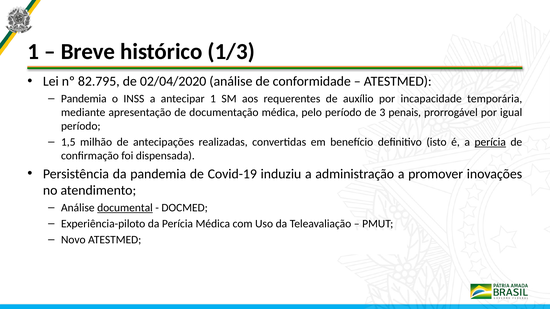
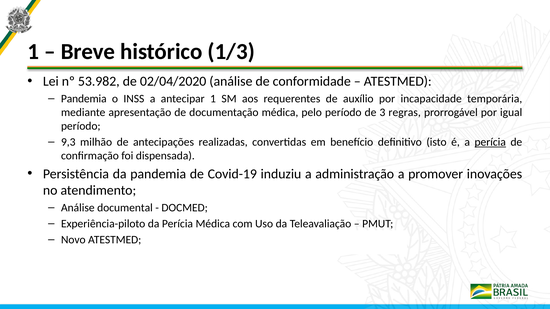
82.795: 82.795 -> 53.982 (99, 81)
penais: penais -> regras (405, 112)
1,5: 1,5 -> 9,3 (68, 142)
documental underline: present -> none (125, 208)
